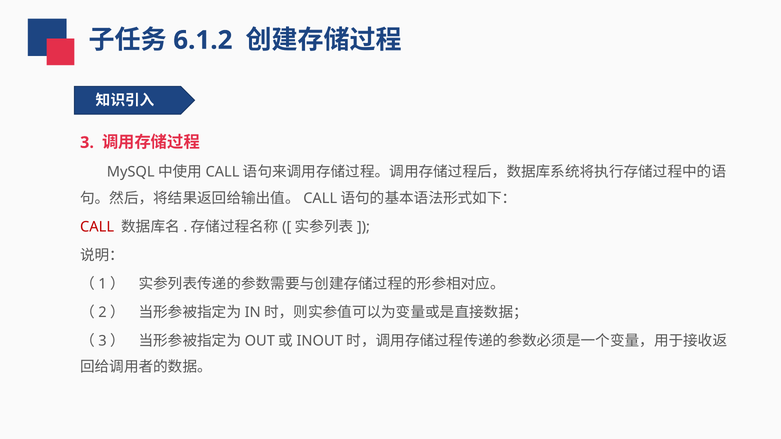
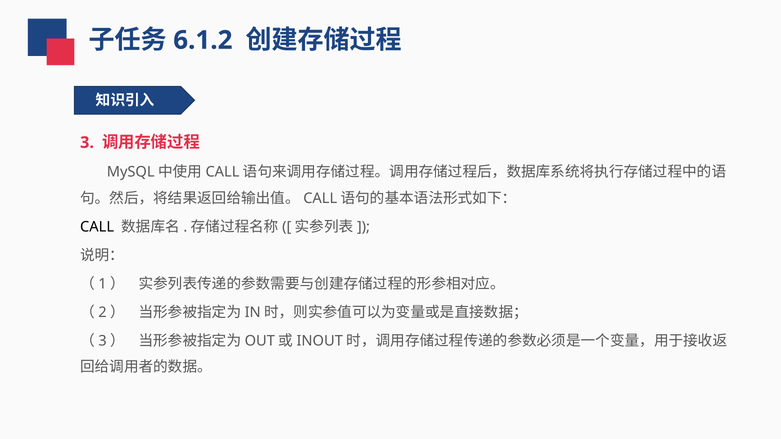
CALL colour: red -> black (97, 227)
